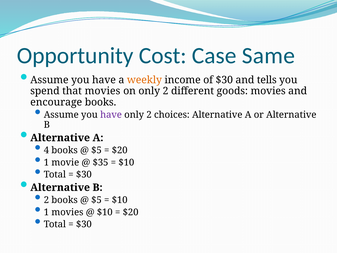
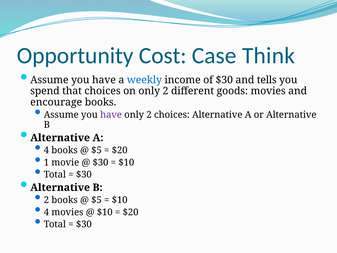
Same: Same -> Think (268, 56)
weekly colour: orange -> blue (144, 80)
that movies: movies -> choices (103, 91)
$35: $35 -> $30 (101, 162)
1: 1 -> 4 (46, 212)
